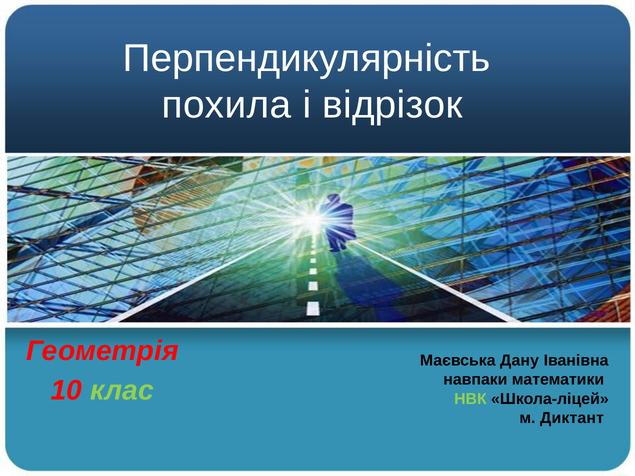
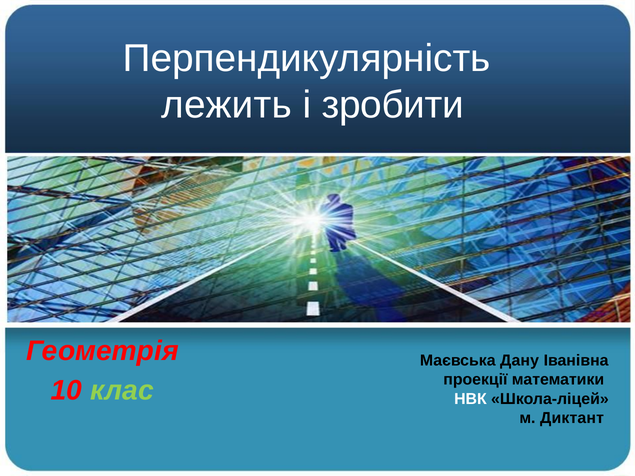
похила: похила -> лежить (227, 105)
відрізок: відрізок -> зробити (393, 105)
навпаки: навпаки -> проекції (475, 380)
НВК colour: light green -> white (470, 399)
